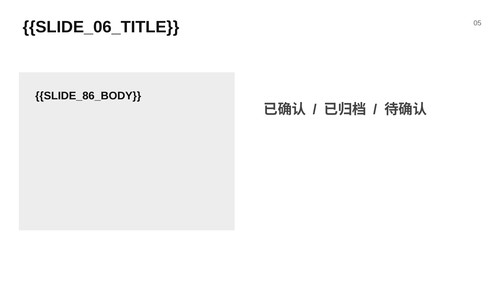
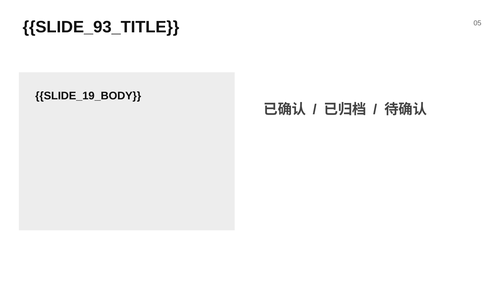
SLIDE_06_TITLE: SLIDE_06_TITLE -> SLIDE_93_TITLE (101, 27)
SLIDE_86_BODY: SLIDE_86_BODY -> SLIDE_19_BODY (88, 96)
